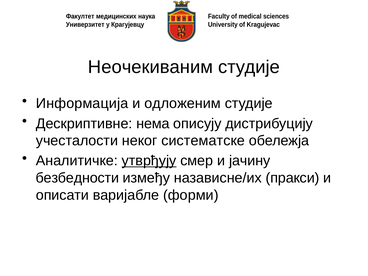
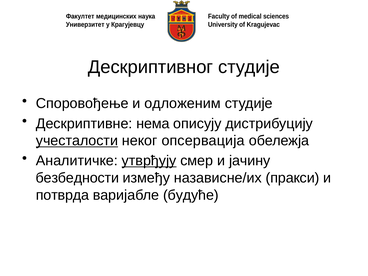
Неочекиваним: Неочекиваним -> Дескриптивног (151, 67)
Информација: Информација -> Споровођење (82, 103)
учесталости underline: none -> present (77, 141)
систематске: систематске -> опсервација (203, 141)
описати: описати -> потврда (62, 195)
форми: форми -> будуће (191, 195)
